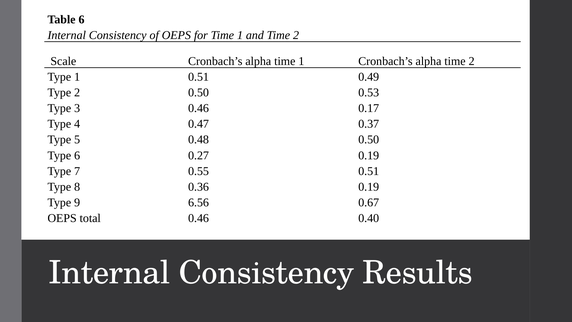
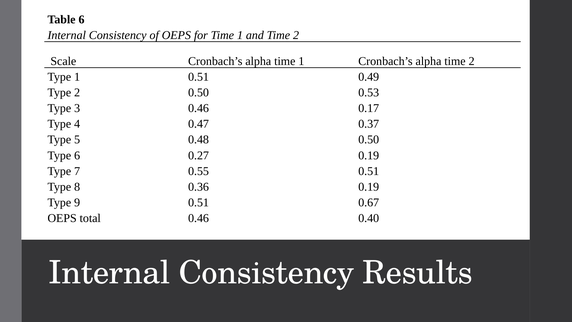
9 6.56: 6.56 -> 0.51 (199, 202)
